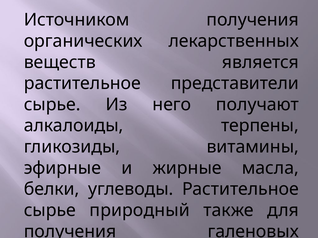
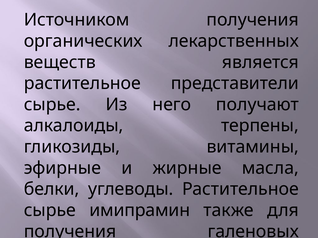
природный: природный -> имипрамин (140, 211)
